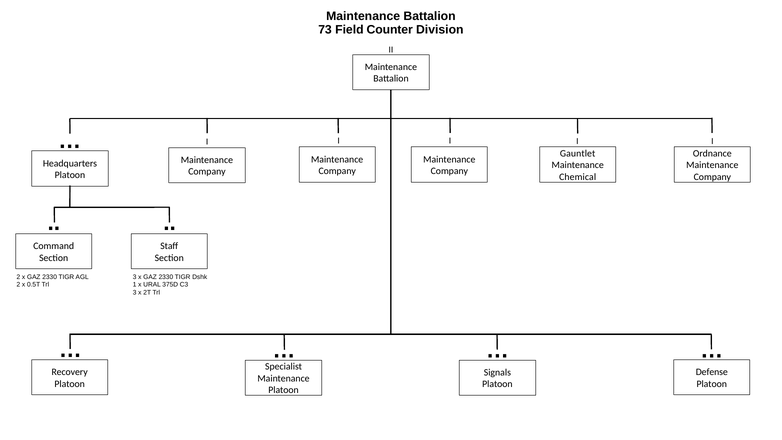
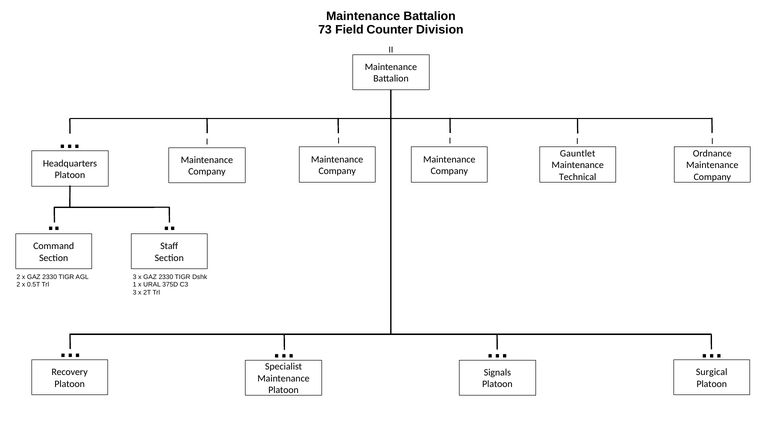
Chemical: Chemical -> Technical (578, 177)
Defense: Defense -> Surgical (712, 372)
